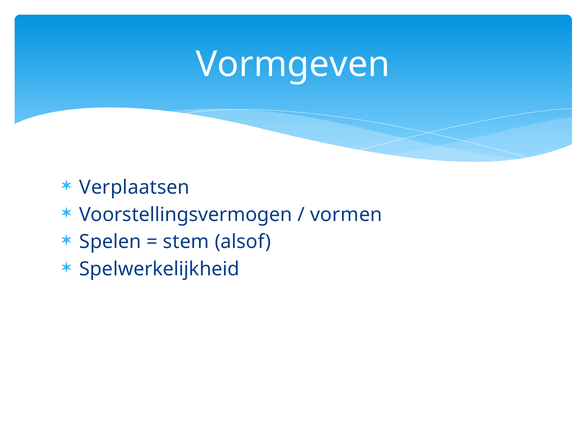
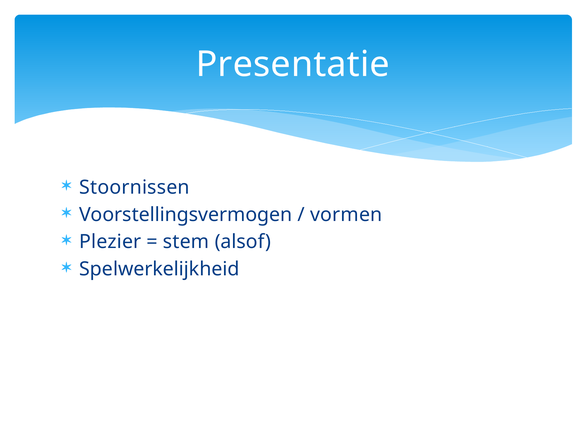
Vormgeven: Vormgeven -> Presentatie (293, 64)
Verplaatsen: Verplaatsen -> Stoornissen (134, 187)
Spelen: Spelen -> Plezier (110, 242)
